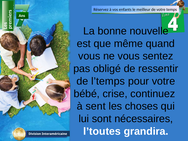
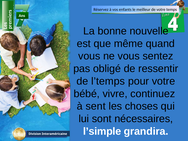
crise: crise -> vivre (115, 94)
l’toutes: l’toutes -> l’simple (102, 131)
